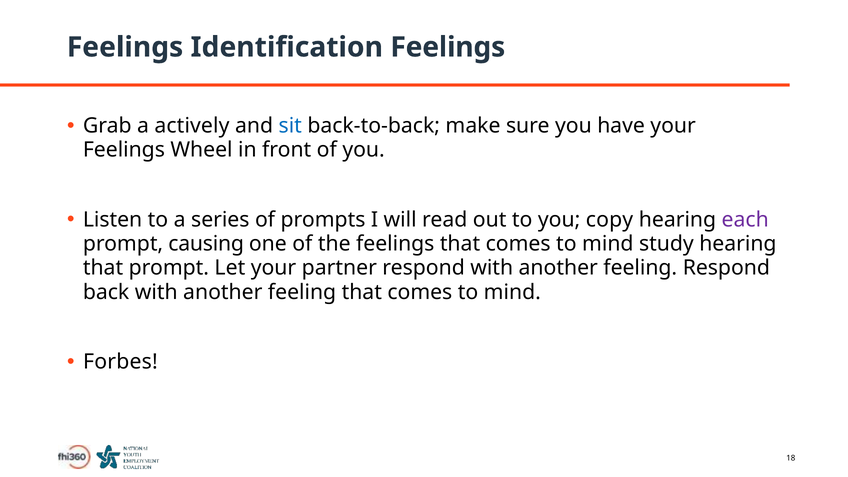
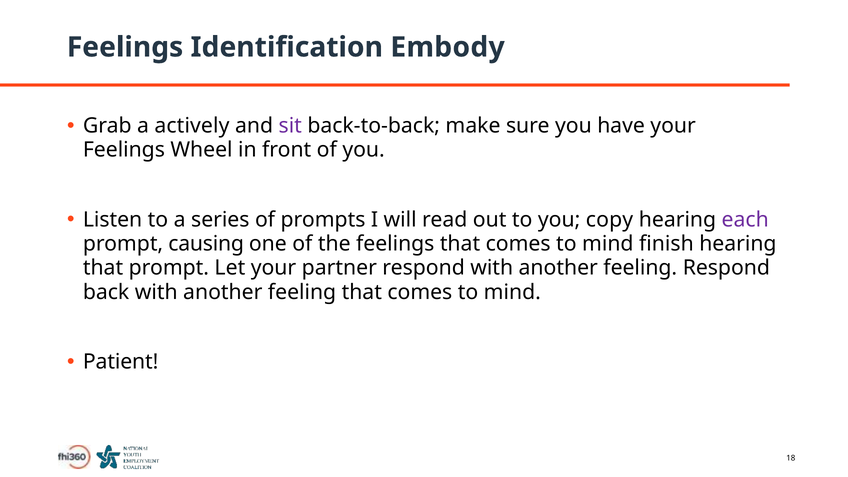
Identification Feelings: Feelings -> Embody (448, 47)
sit colour: blue -> purple (290, 126)
study: study -> finish (666, 244)
Forbes: Forbes -> Patient (121, 362)
